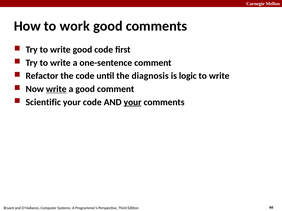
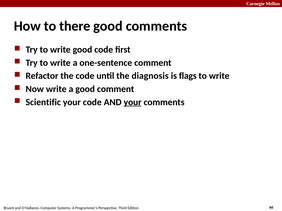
work: work -> there (75, 26)
logic: logic -> flags (188, 76)
write underline: present -> none (56, 89)
